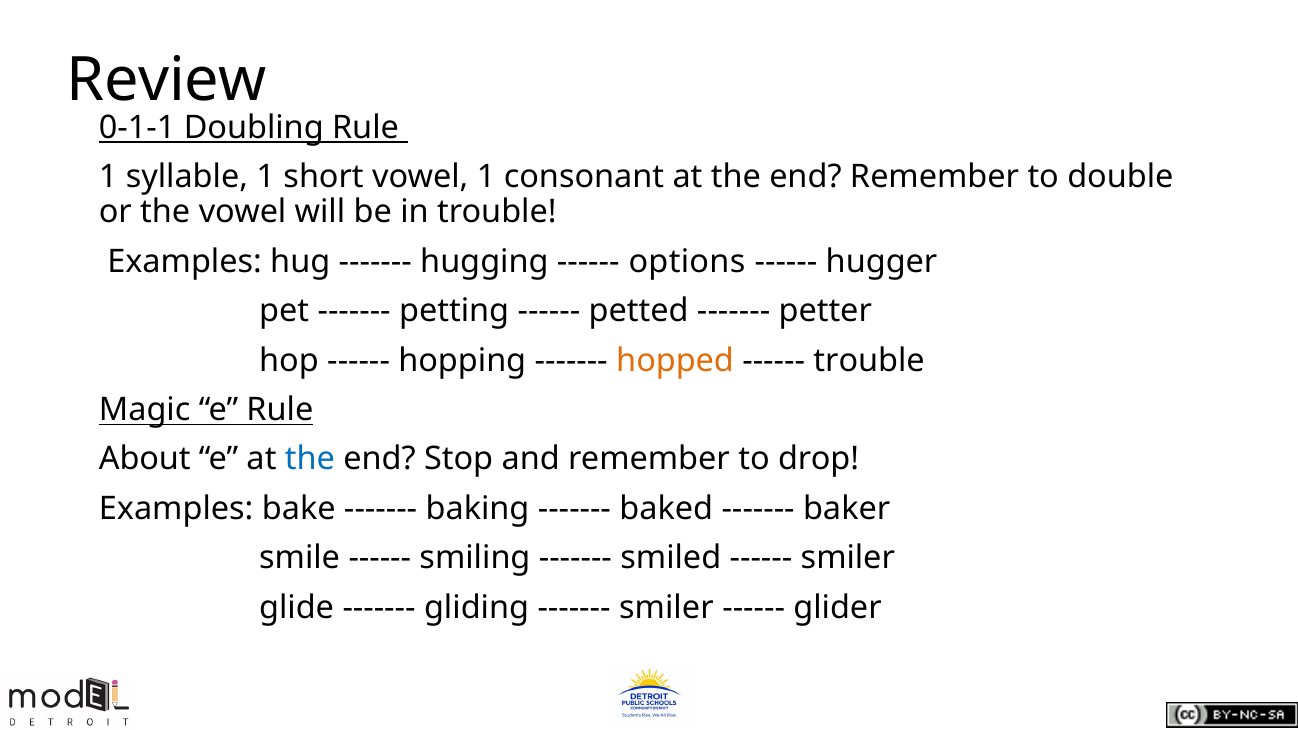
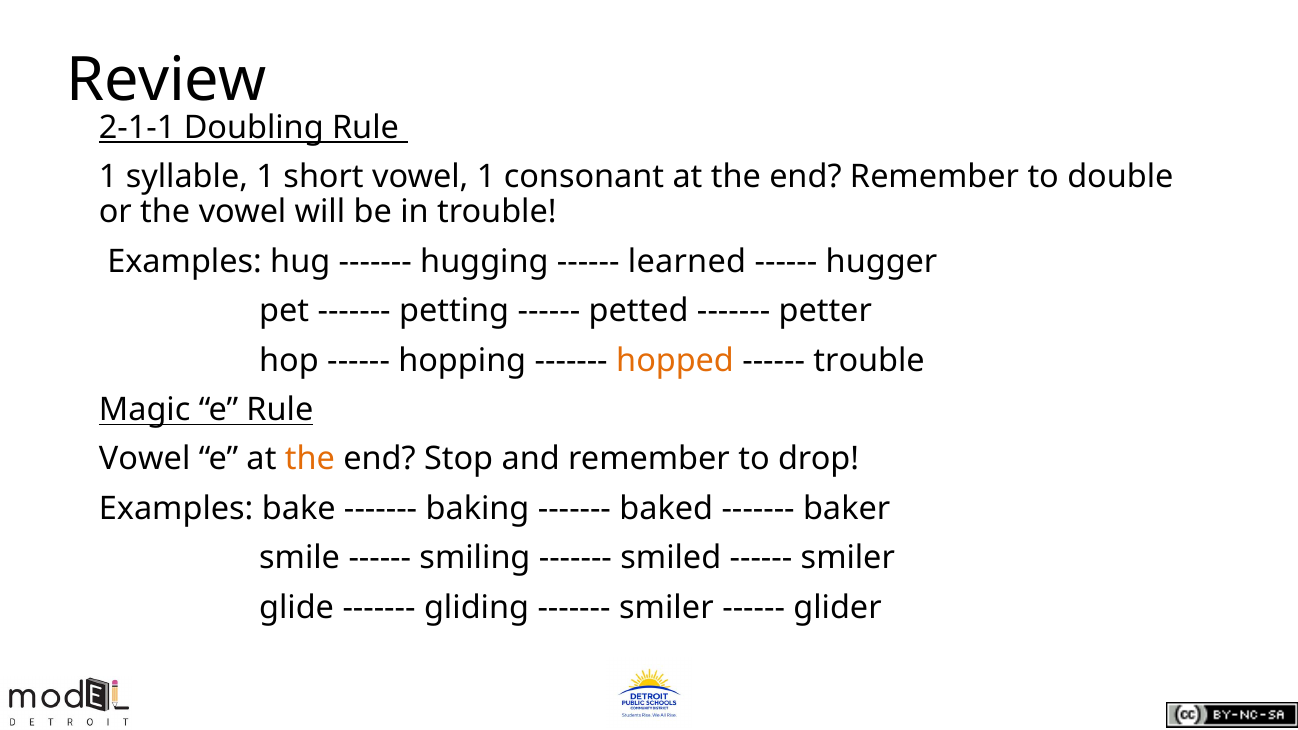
0-1-1: 0-1-1 -> 2-1-1 (137, 127)
options: options -> learned (687, 261)
About: About -> Vowel (145, 459)
the colour: blue -> orange (310, 459)
